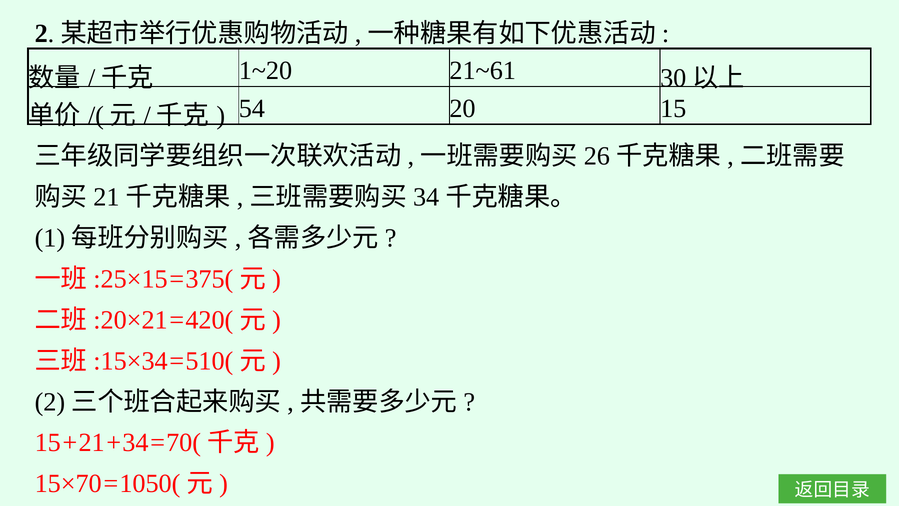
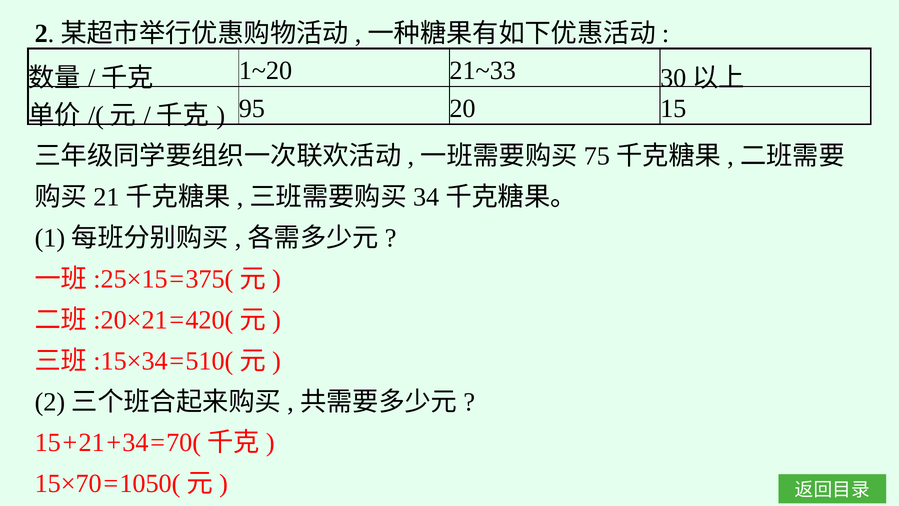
21~61: 21~61 -> 21~33 (483, 71)
54: 54 -> 95 (252, 108)
26: 26 -> 75 (597, 156)
